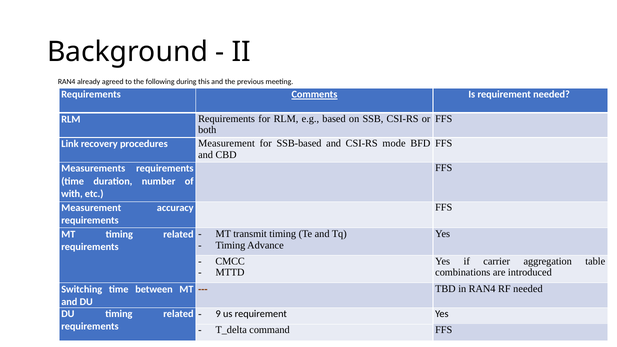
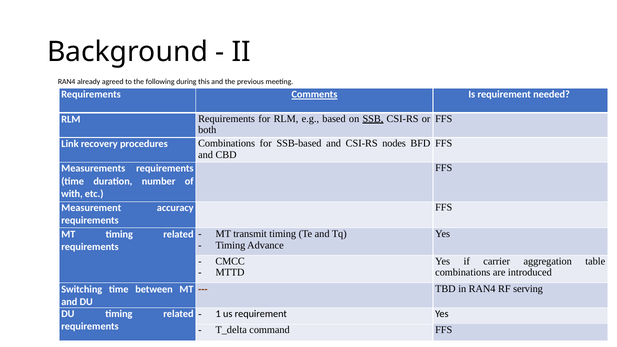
SSB underline: none -> present (373, 119)
procedures Measurement: Measurement -> Combinations (227, 143)
mode: mode -> nodes (394, 143)
RF needed: needed -> serving (528, 289)
9: 9 -> 1 (218, 314)
